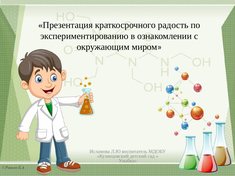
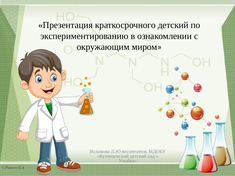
краткосрочного радость: радость -> детский (173, 25)
